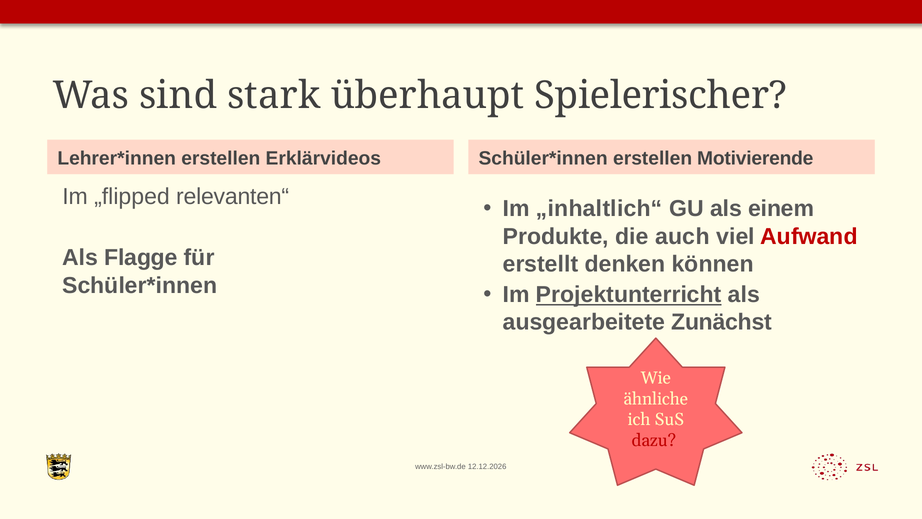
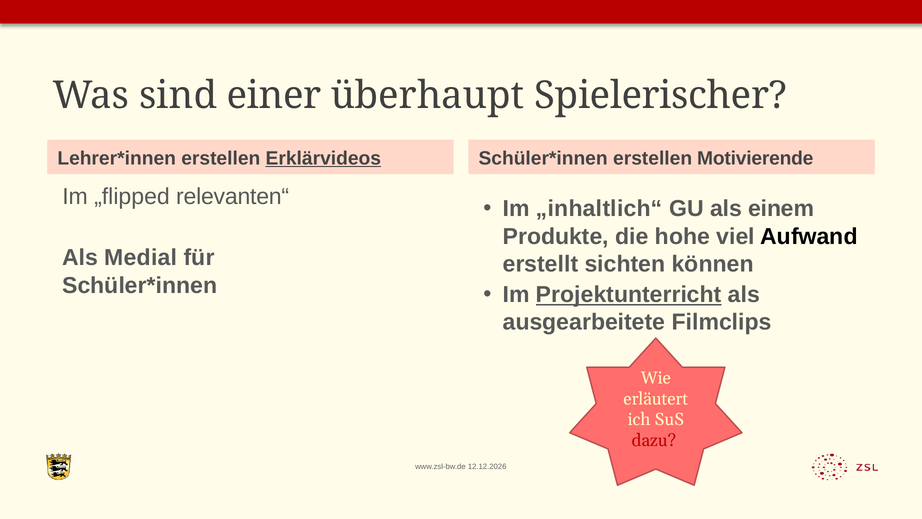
stark: stark -> einer (274, 95)
Erklärvideos underline: none -> present (323, 158)
auch: auch -> hohe (682, 236)
Aufwand colour: red -> black (809, 236)
Flagge: Flagge -> Medial (141, 258)
denken: denken -> sichten (625, 264)
Zunächst: Zunächst -> Filmclips (722, 322)
ähnliche: ähnliche -> erläutert (656, 399)
